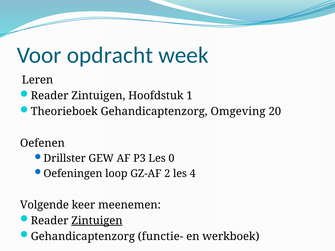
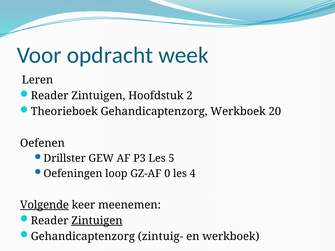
1: 1 -> 2 (190, 96)
Gehandicaptenzorg Omgeving: Omgeving -> Werkboek (238, 112)
0: 0 -> 5 (171, 159)
2: 2 -> 0 (167, 174)
Volgende underline: none -> present (44, 205)
functie-: functie- -> zintuig- (161, 237)
